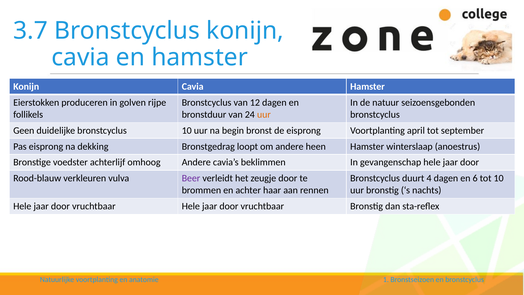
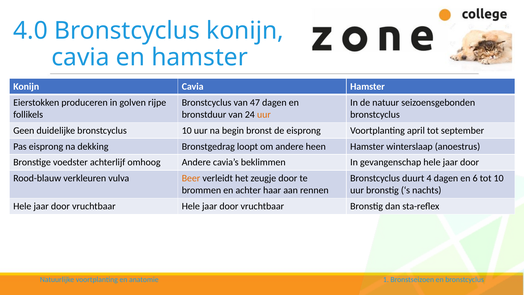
3.7: 3.7 -> 4.0 (31, 31)
12: 12 -> 47 (255, 102)
Beer colour: purple -> orange (191, 178)
